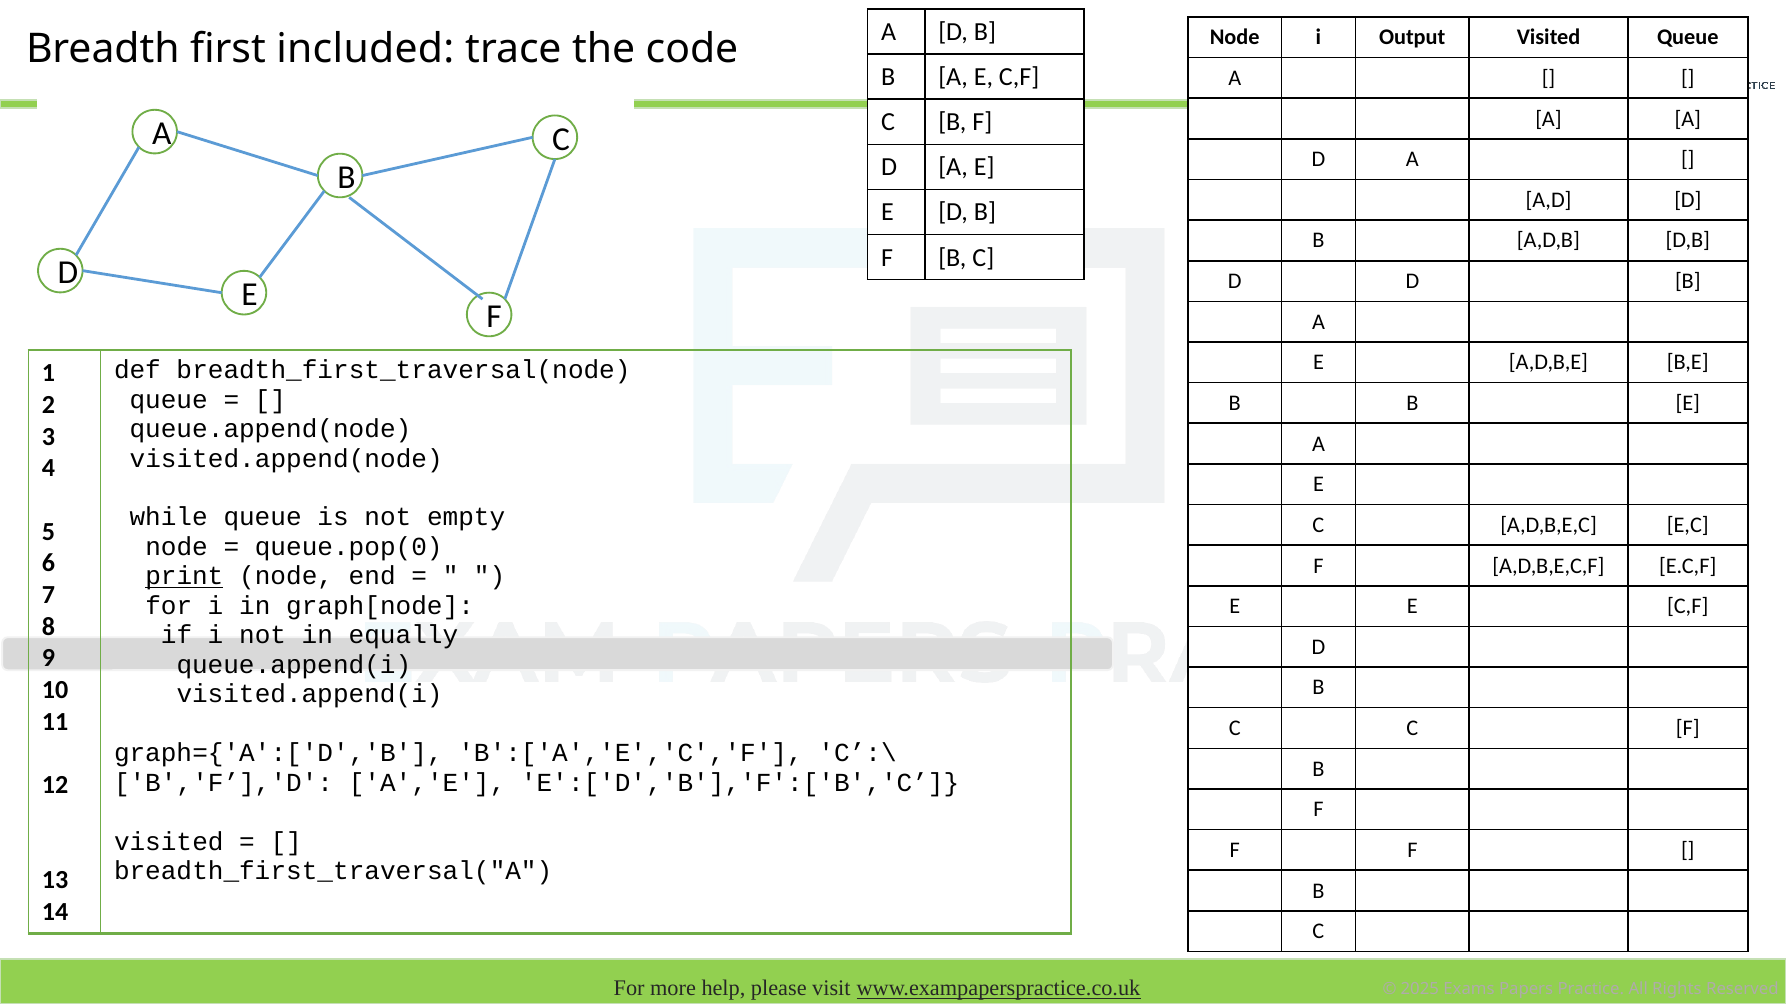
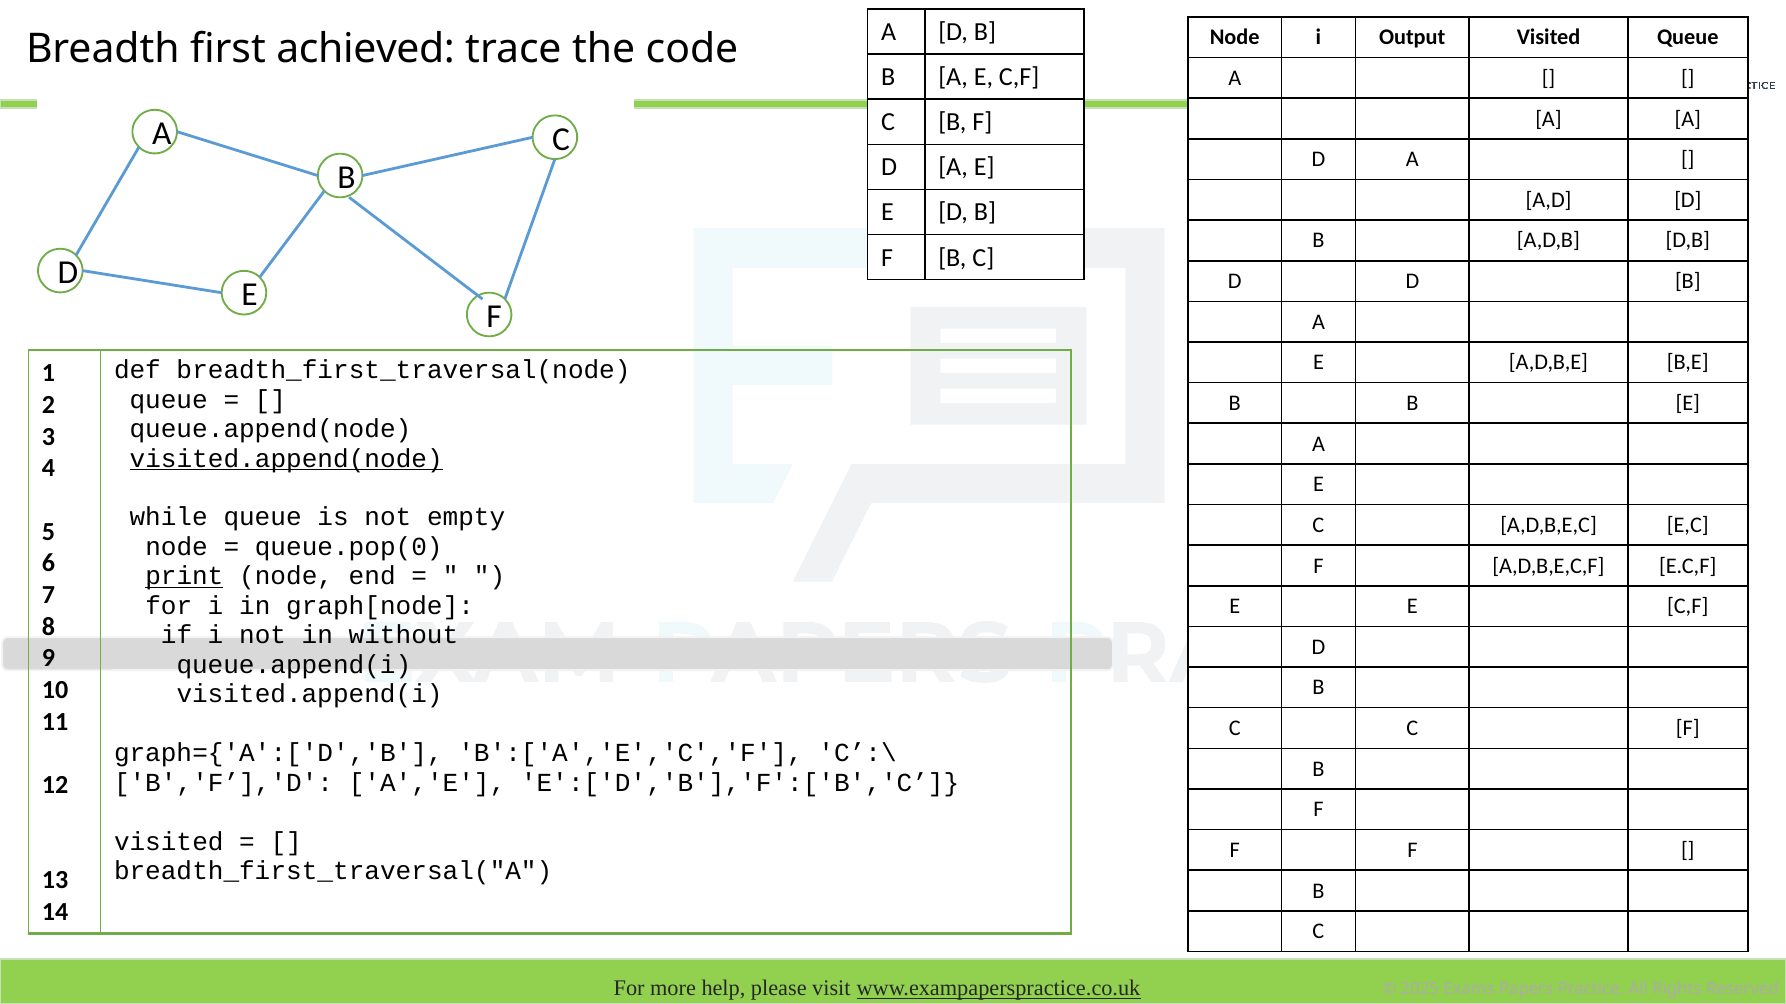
included: included -> achieved (366, 50)
visited.append(node underline: none -> present (286, 459)
equally: equally -> without (403, 636)
